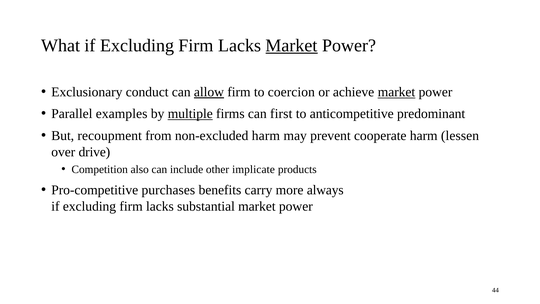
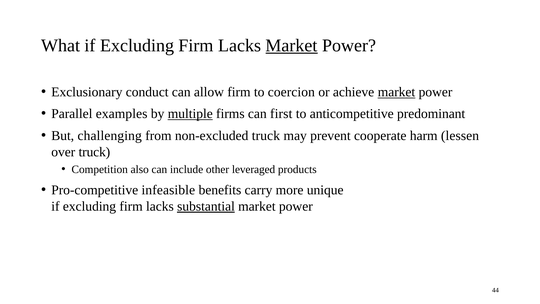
allow underline: present -> none (209, 92)
recoupment: recoupment -> challenging (110, 136)
non-excluded harm: harm -> truck (266, 136)
over drive: drive -> truck (94, 152)
implicate: implicate -> leveraged (254, 169)
purchases: purchases -> infeasible (168, 190)
always: always -> unique (325, 190)
substantial underline: none -> present (206, 206)
